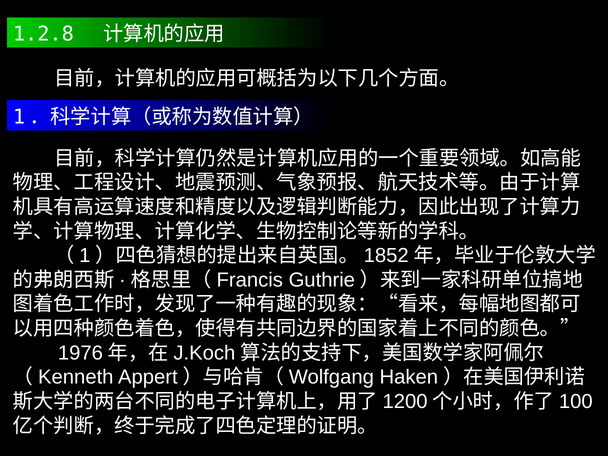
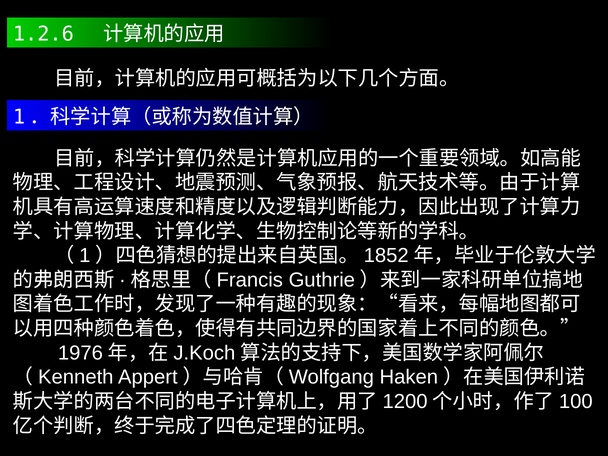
1.2.8: 1.2.8 -> 1.2.6 (43, 34)
